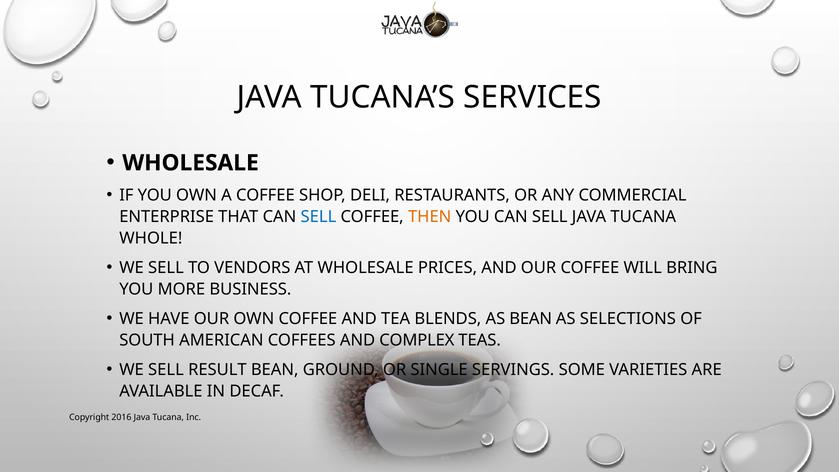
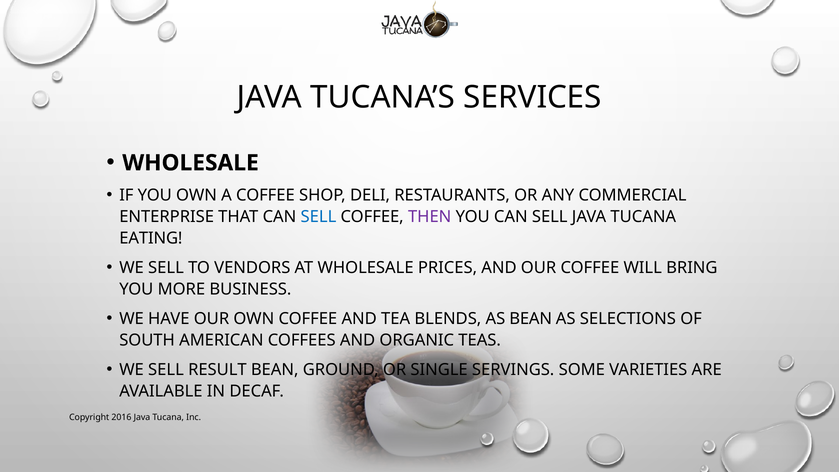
THEN colour: orange -> purple (430, 217)
WHOLE: WHOLE -> EATING (151, 238)
COMPLEX: COMPLEX -> ORGANIC (417, 340)
